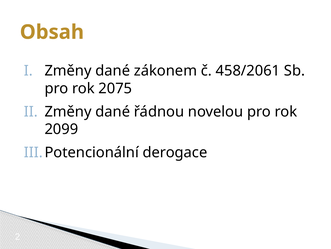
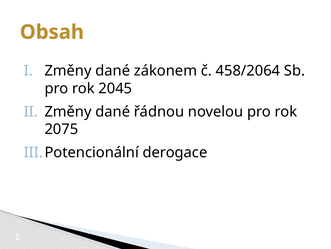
458/2061: 458/2061 -> 458/2064 (248, 70)
2075: 2075 -> 2045 (115, 88)
2099: 2099 -> 2075 (61, 129)
